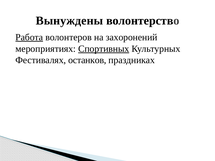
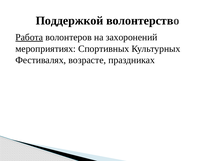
Вынуждены: Вынуждены -> Поддержкой (69, 21)
Спортивных underline: present -> none (104, 49)
останков: останков -> возрасте (87, 60)
